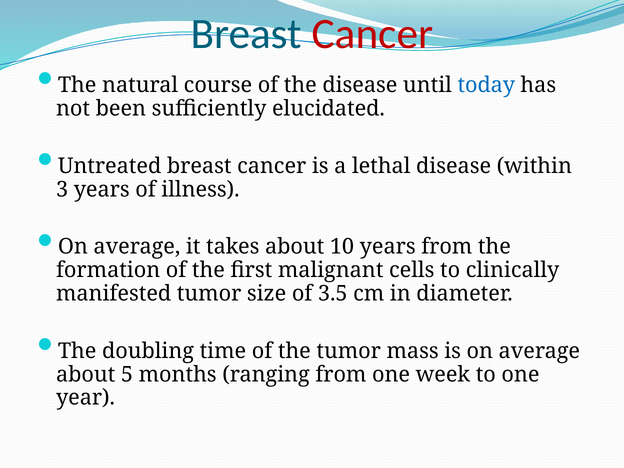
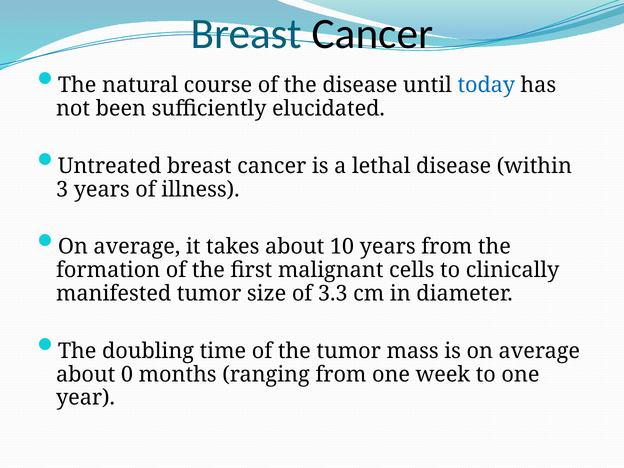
Cancer colour: red -> black (373, 34)
3.5: 3.5 -> 3.3 (333, 294)
5: 5 -> 0 (127, 374)
